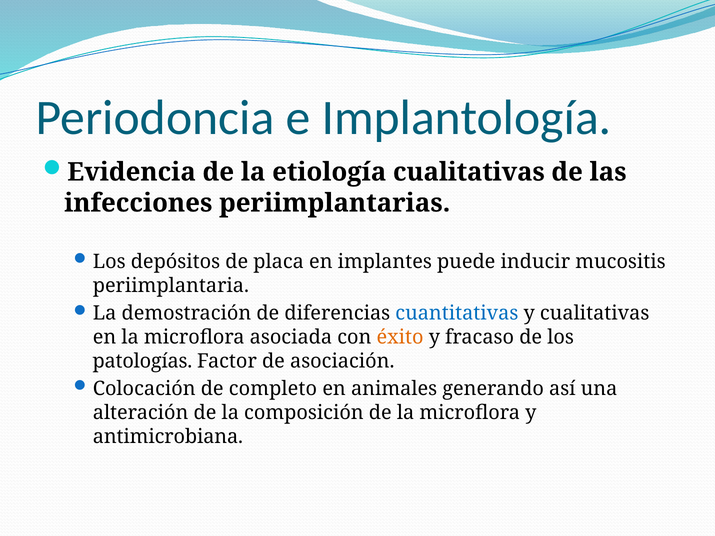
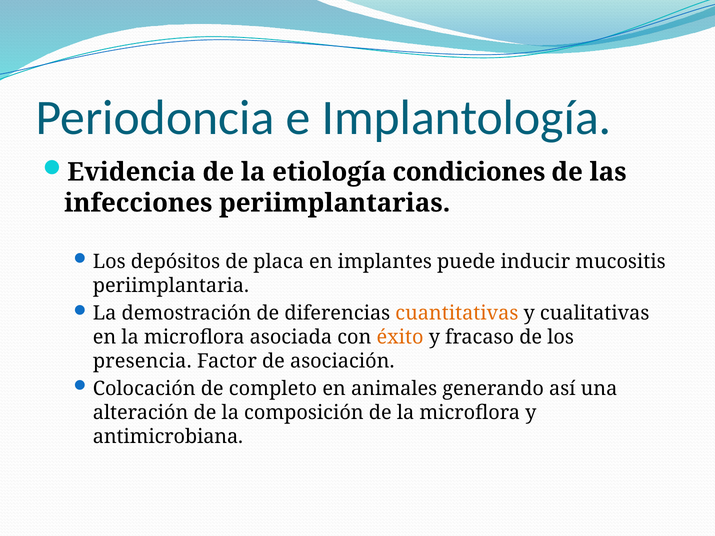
etiología cualitativas: cualitativas -> condiciones (469, 172)
cuantitativas colour: blue -> orange (457, 314)
patologías: patologías -> presencia (142, 361)
